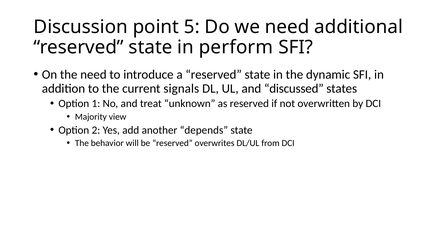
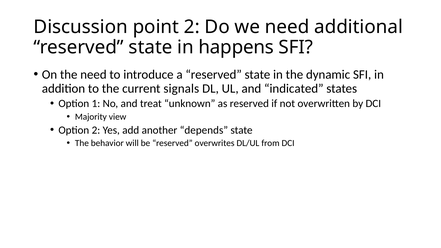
point 5: 5 -> 2 (192, 27)
perform: perform -> happens (236, 47)
discussed: discussed -> indicated (294, 88)
